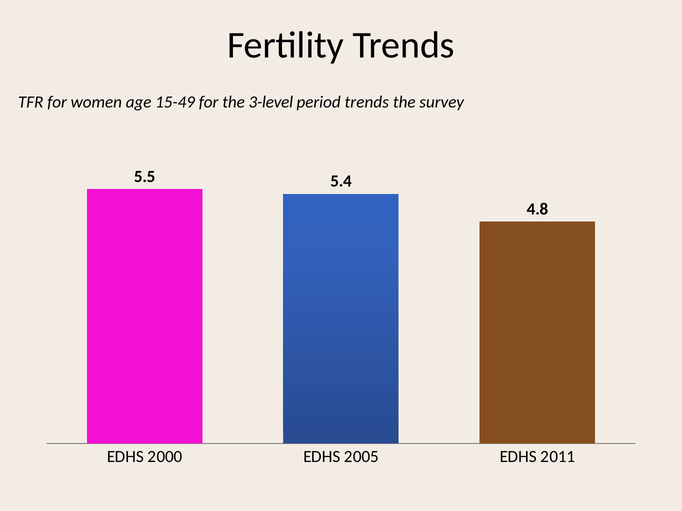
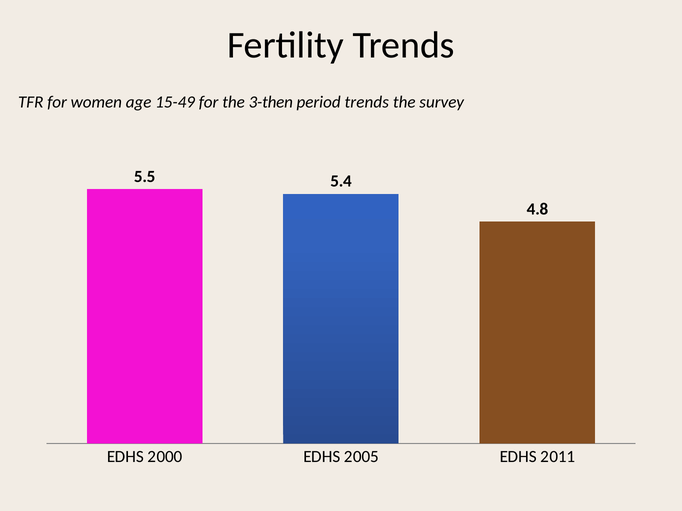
3-level: 3-level -> 3-then (271, 102)
